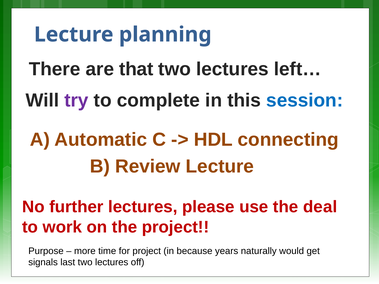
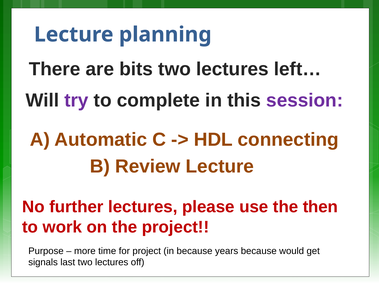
that: that -> bits (136, 69)
session colour: blue -> purple (305, 100)
deal: deal -> then (320, 207)
years naturally: naturally -> because (259, 251)
